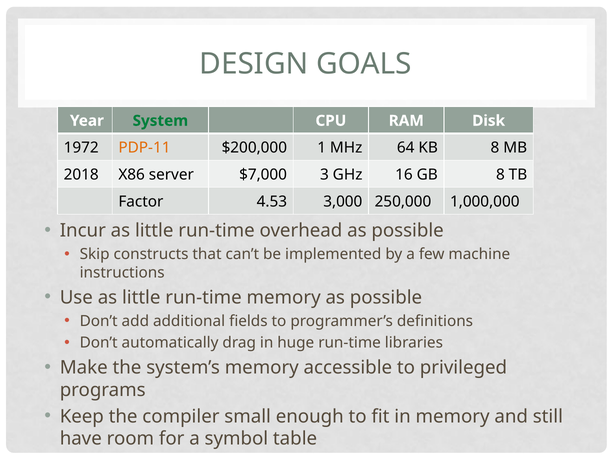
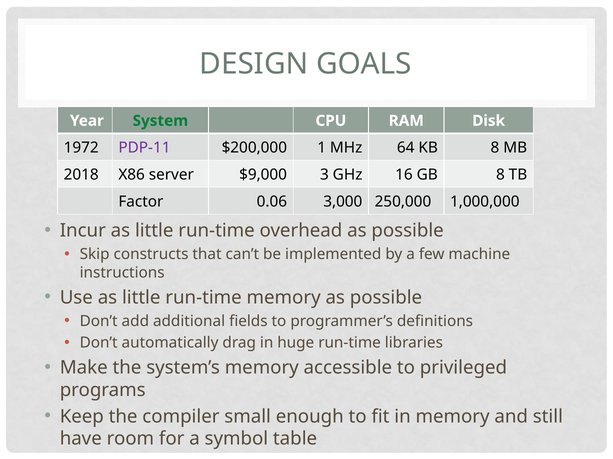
PDP-11 colour: orange -> purple (144, 148)
$7,000: $7,000 -> $9,000 (263, 175)
4.53: 4.53 -> 0.06 (272, 202)
